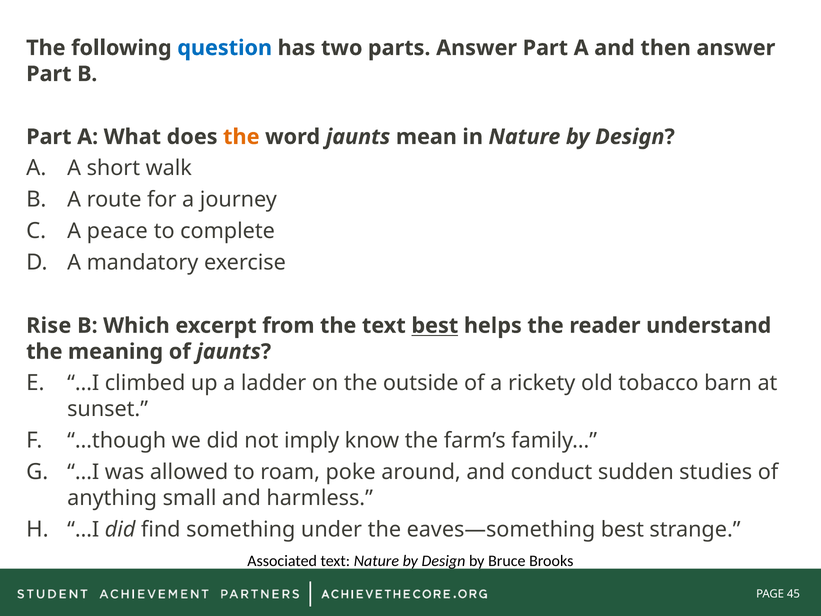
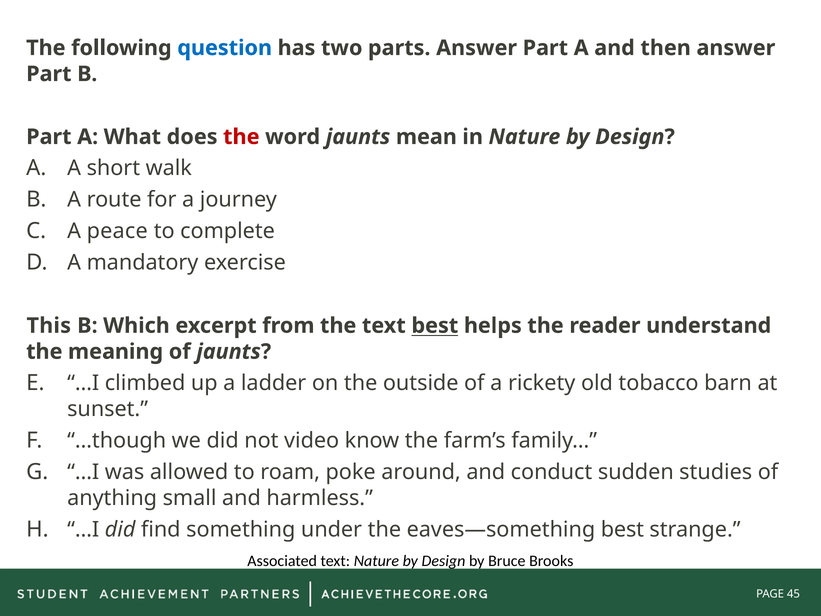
the colour: orange -> red (241, 137)
Rise: Rise -> This (49, 326)
imply: imply -> video (312, 440)
